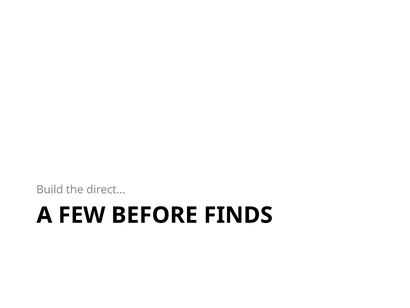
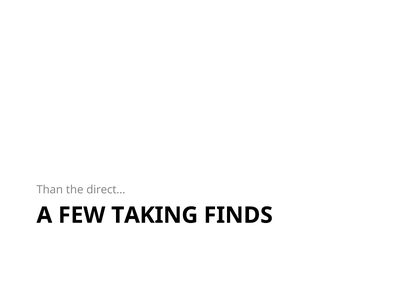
Build: Build -> Than (50, 189)
BEFORE: BEFORE -> TAKING (155, 215)
